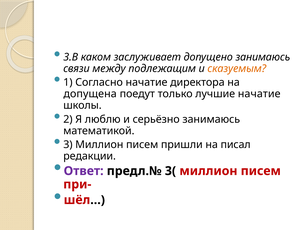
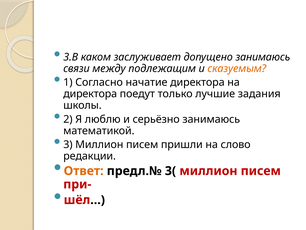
допущена: допущена -> директора (90, 94)
лучшие начатие: начатие -> задания (259, 94)
писал: писал -> слово (236, 144)
Ответ colour: purple -> orange (84, 171)
